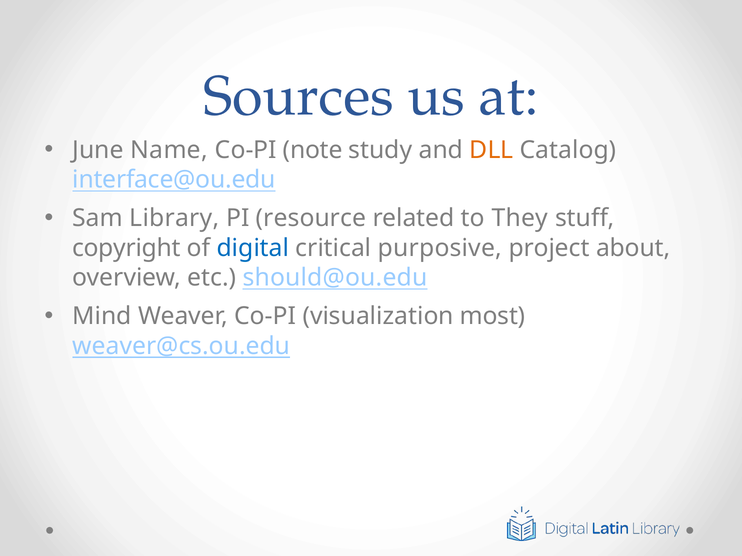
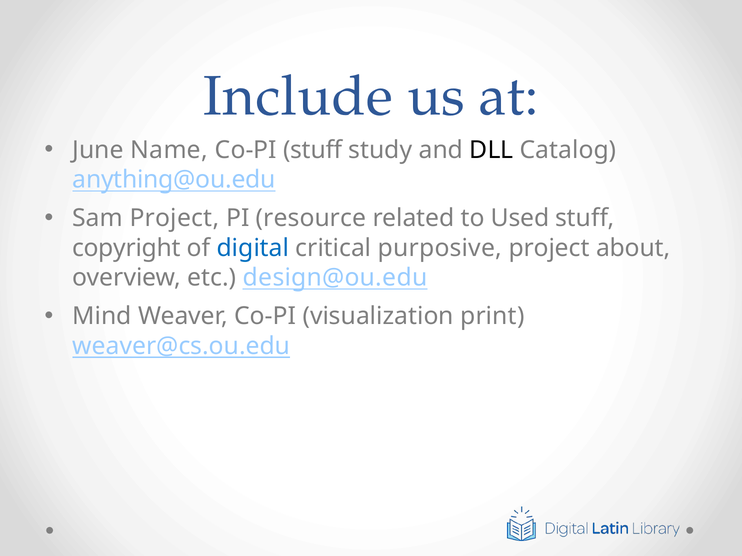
Sources: Sources -> Include (298, 97)
Co-PI note: note -> stuff (313, 150)
DLL colour: orange -> black (491, 150)
interface@ou.edu: interface@ou.edu -> anything@ou.edu (174, 180)
Sam Library: Library -> Project (174, 219)
They: They -> Used (520, 219)
should@ou.edu: should@ou.edu -> design@ou.edu (335, 278)
most: most -> print (492, 317)
